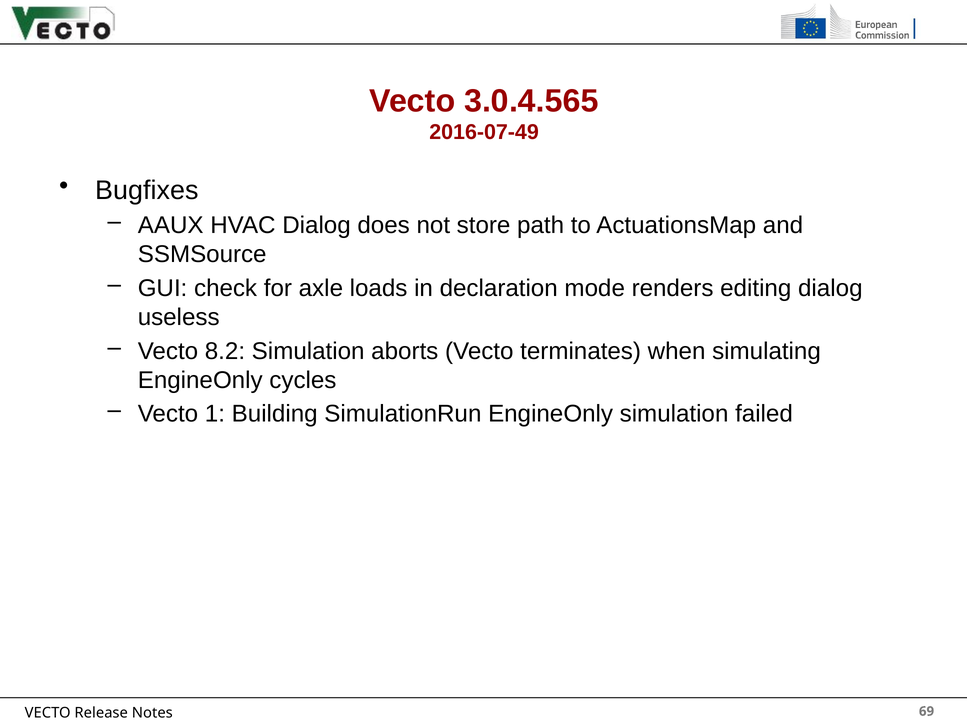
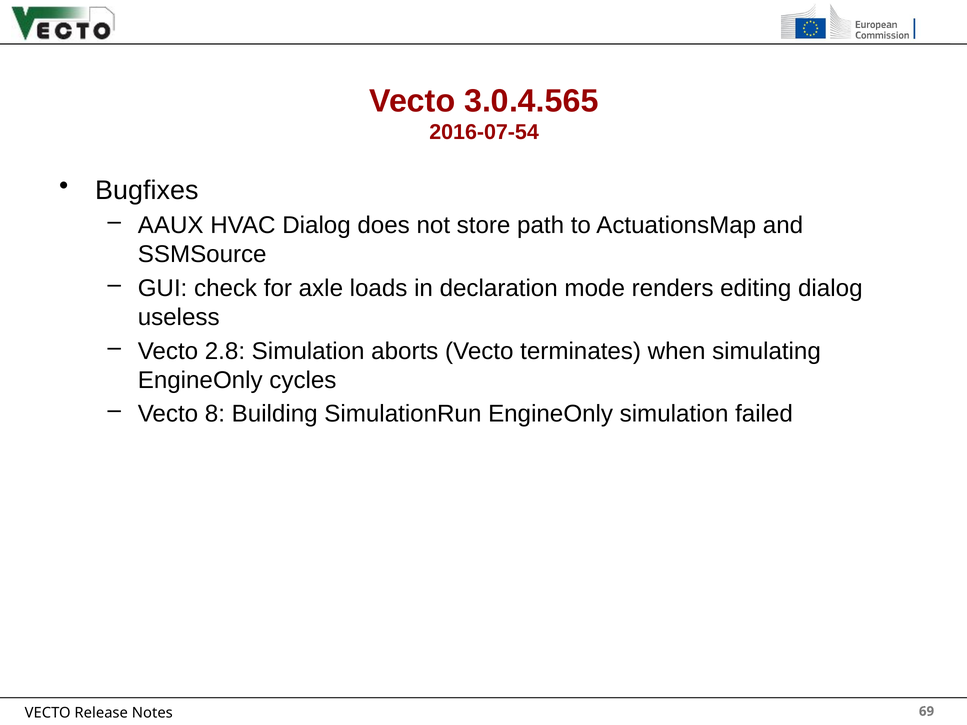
2016-07-49: 2016-07-49 -> 2016-07-54 (484, 132)
8.2: 8.2 -> 2.8 (225, 351)
1: 1 -> 8 (215, 414)
